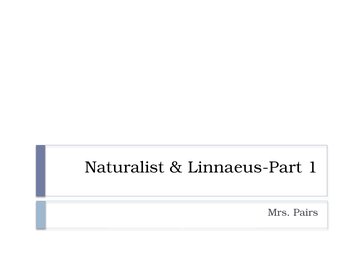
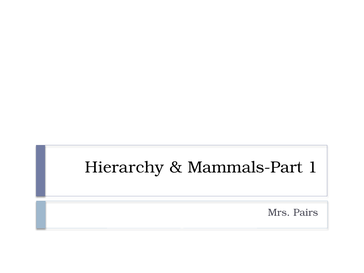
Naturalist: Naturalist -> Hierarchy (124, 167)
Linnaeus-Part: Linnaeus-Part -> Mammals-Part (245, 167)
